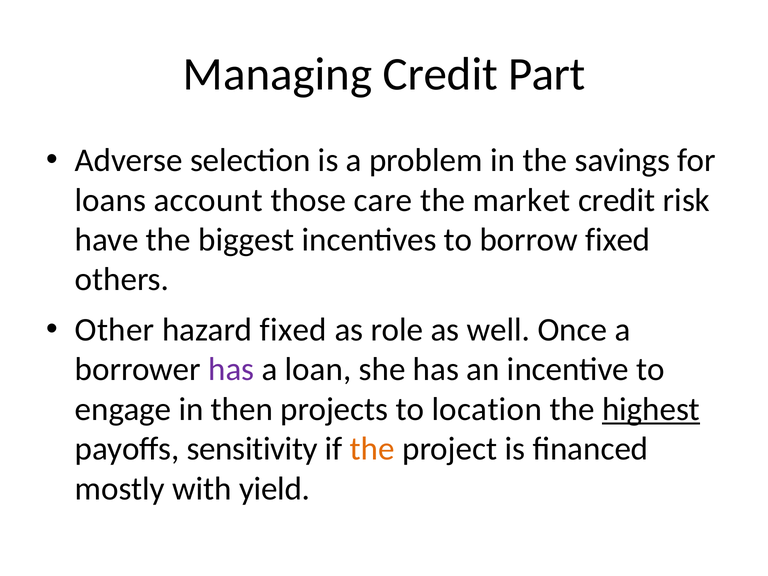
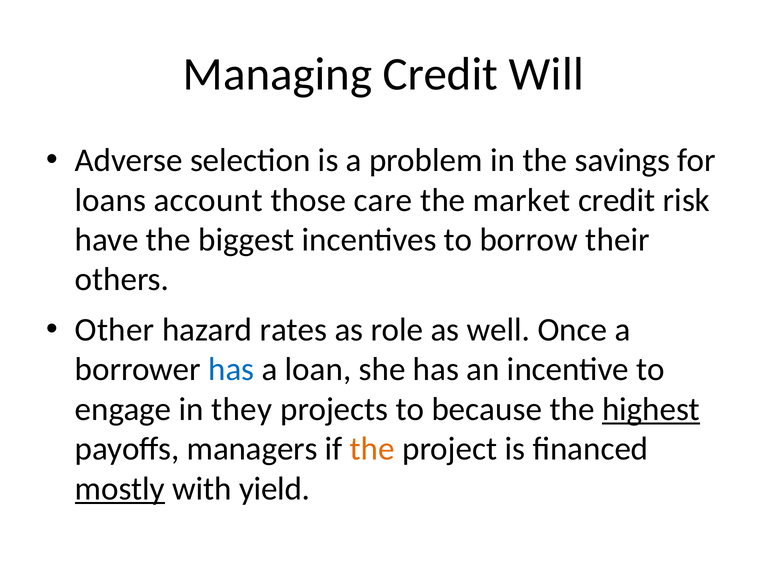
Part: Part -> Will (546, 74)
borrow fixed: fixed -> their (618, 240)
hazard fixed: fixed -> rates (293, 330)
has colour: purple -> blue (231, 370)
then: then -> they (242, 409)
location: location -> because (487, 409)
sensitivity: sensitivity -> managers (252, 449)
mostly underline: none -> present (120, 489)
